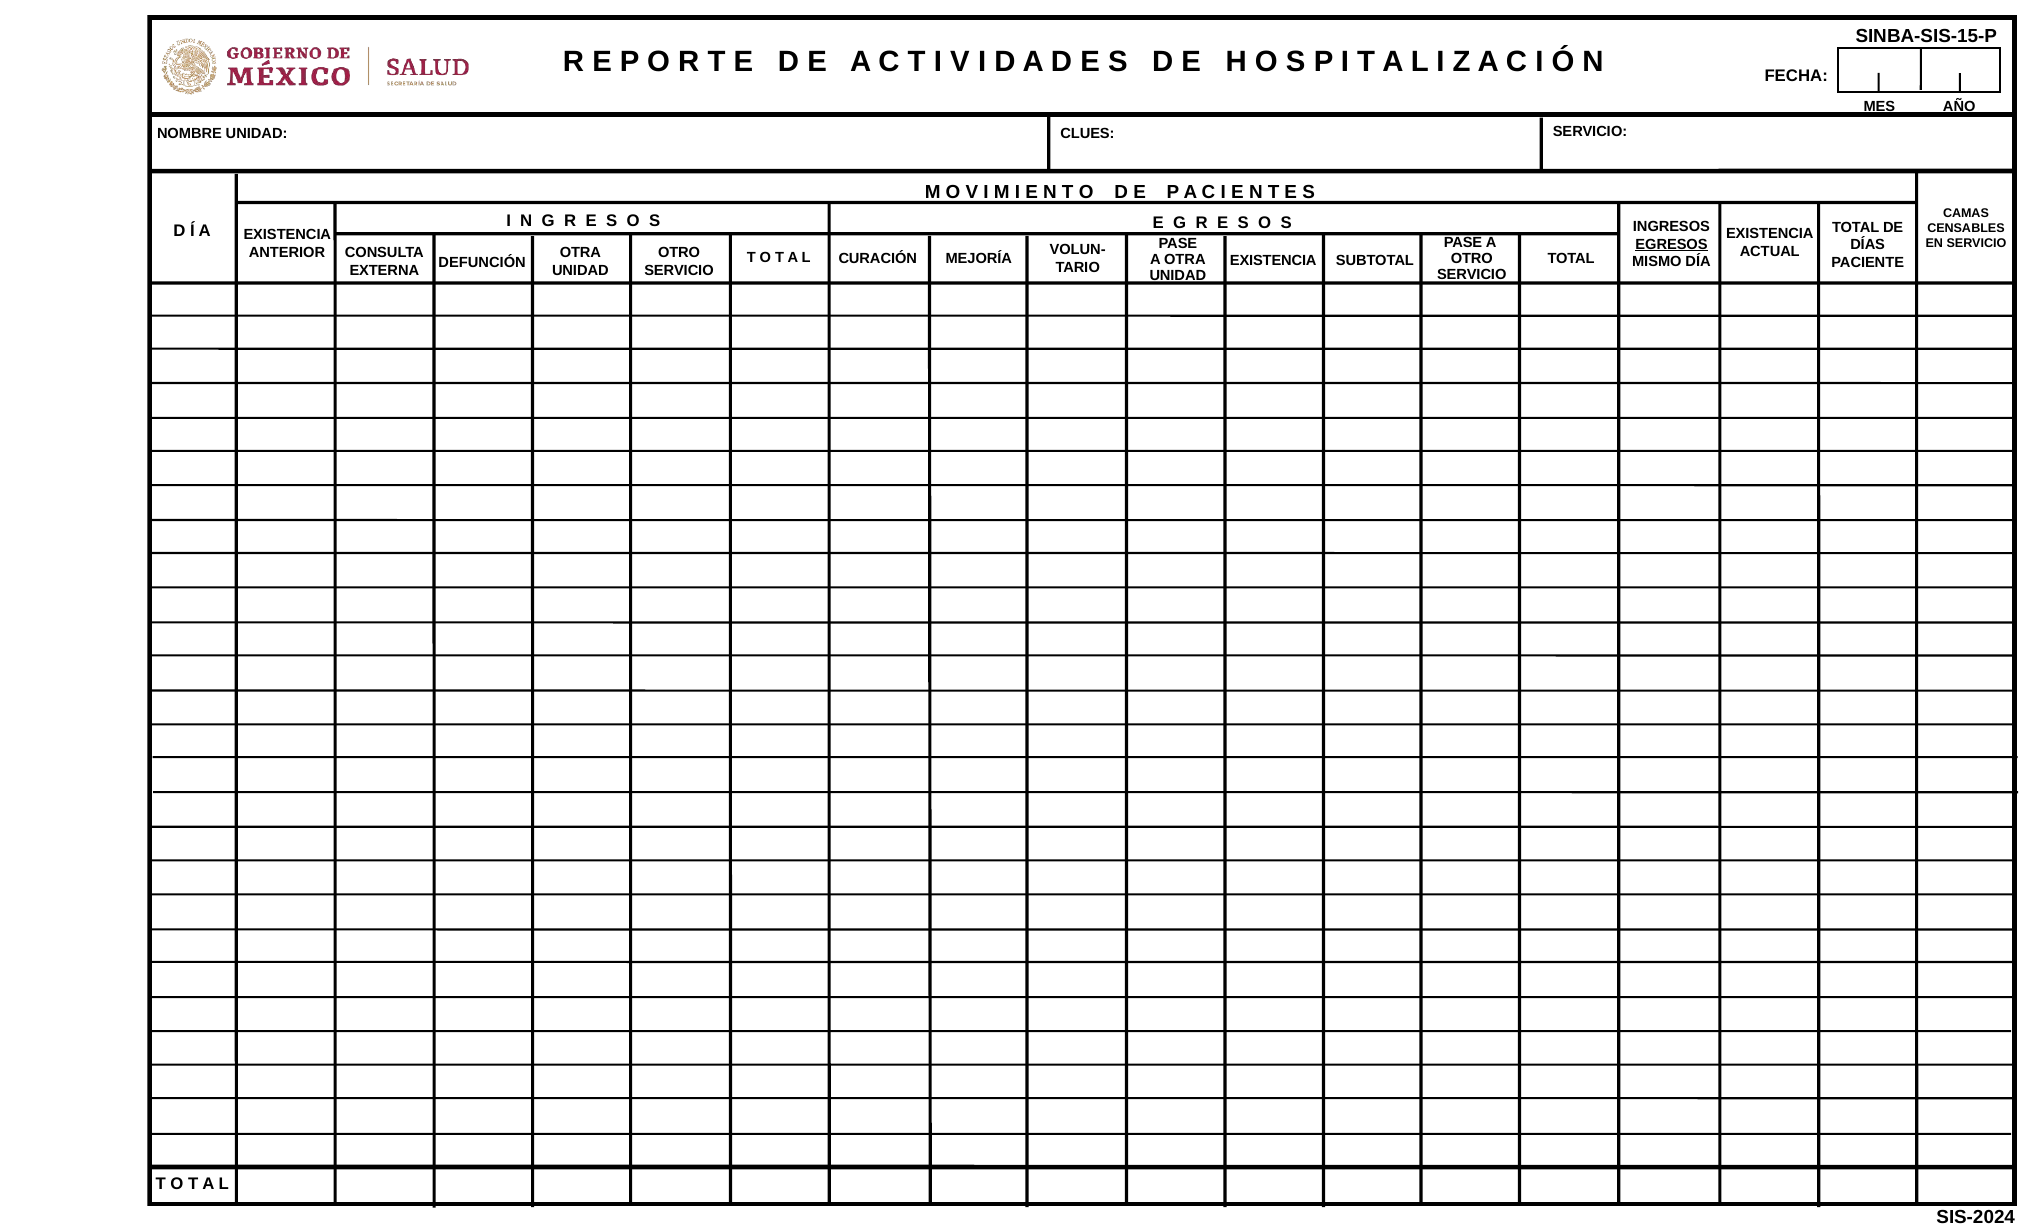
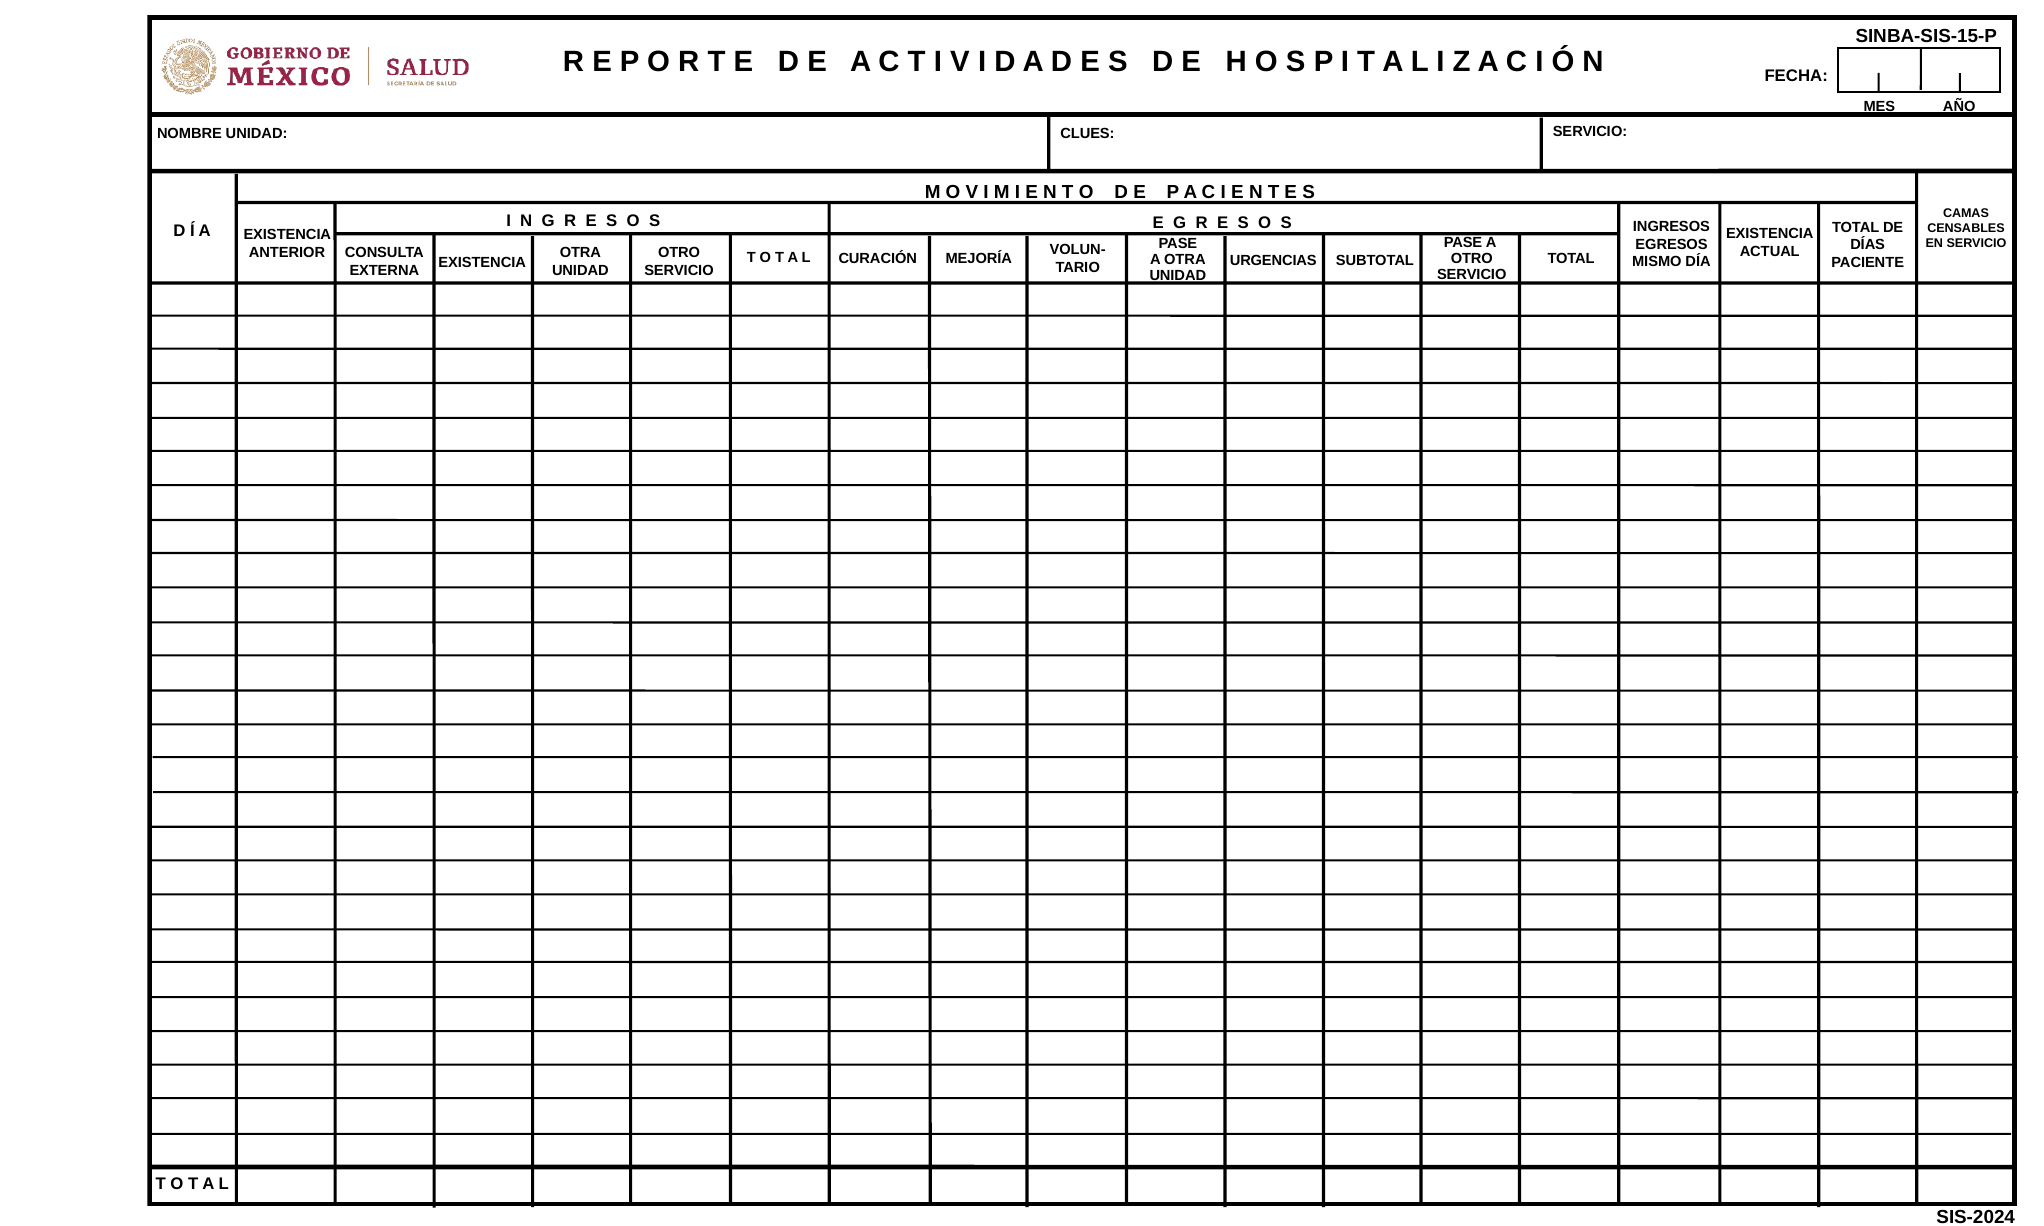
EGRESOS underline: present -> none (1672, 244)
EXISTENCIA: EXISTENCIA -> URGENCIAS (1273, 260)
DEFUNCIÓN: DEFUNCIÓN -> EXISTENCIA (482, 262)
